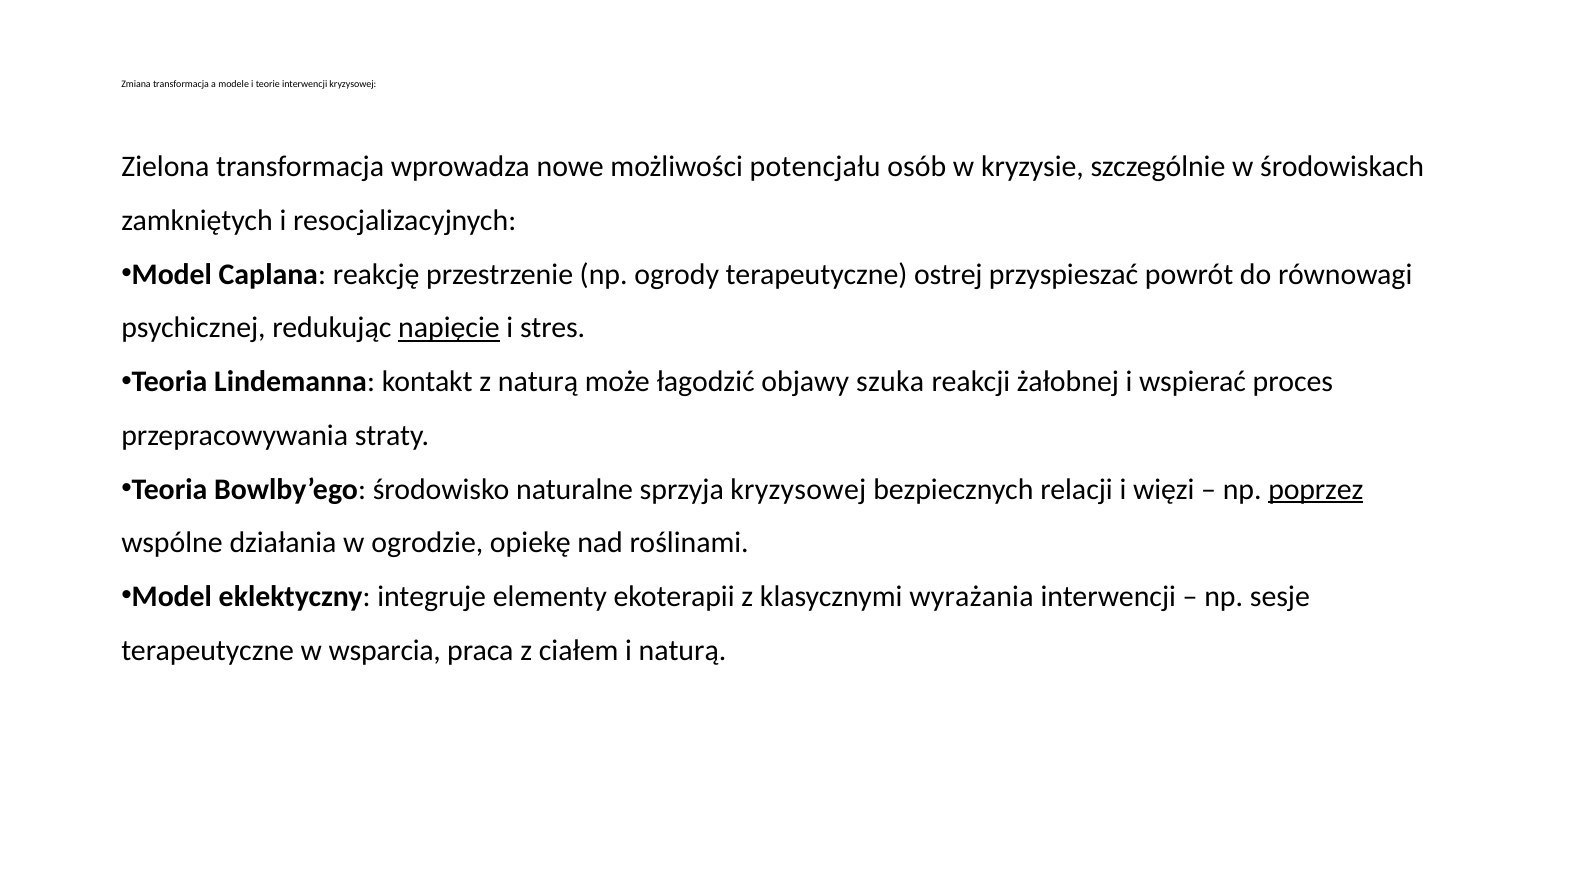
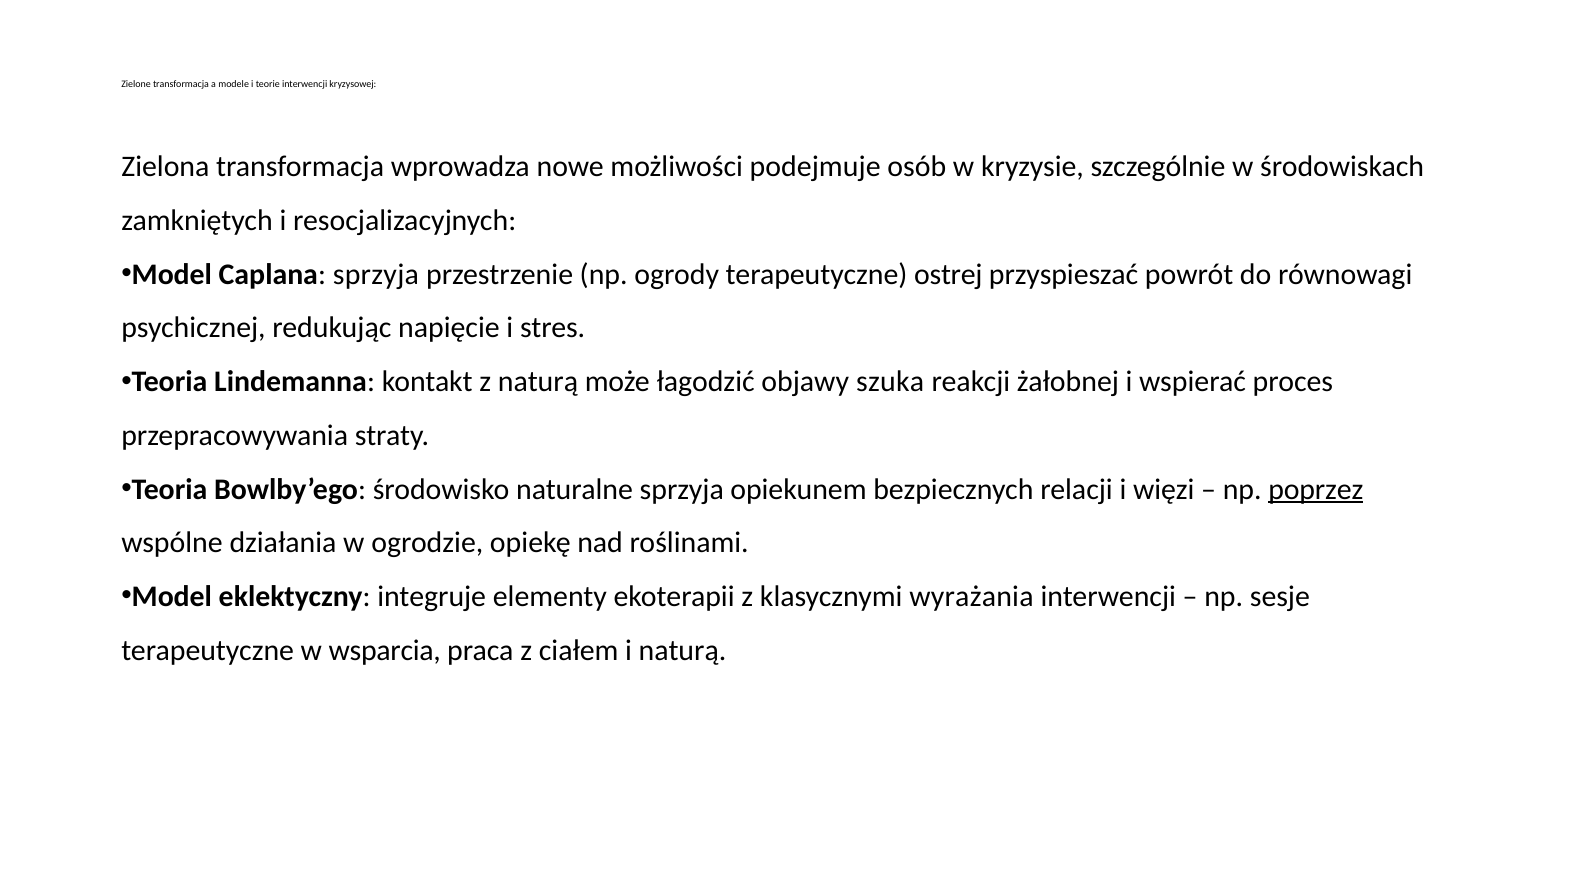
Zmiana: Zmiana -> Zielone (136, 84)
potencjału: potencjału -> podejmuje (815, 167)
Caplana reakcję: reakcję -> sprzyja (376, 275)
napięcie underline: present -> none (449, 328)
sprzyja kryzysowej: kryzysowej -> opiekunem (798, 490)
